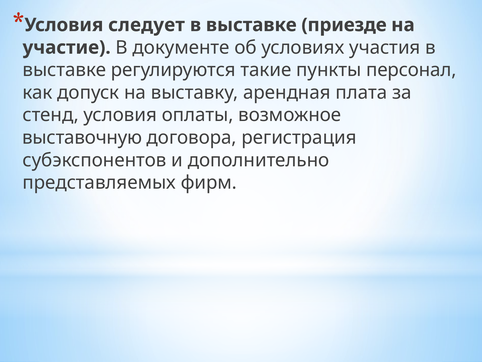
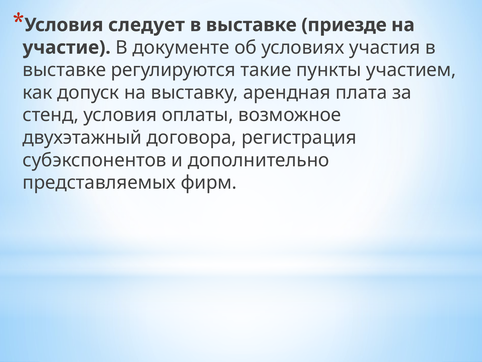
персонал: персонал -> участием (411, 70)
выставочную: выставочную -> двухэтажный (82, 137)
